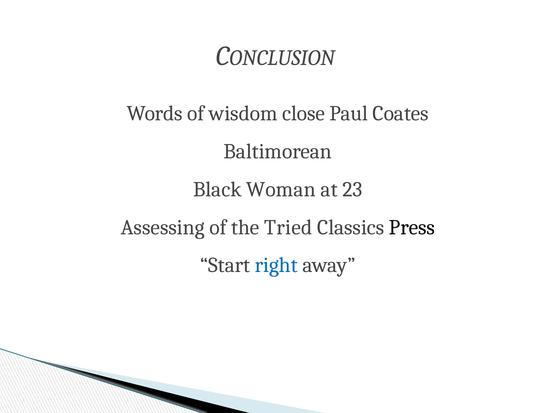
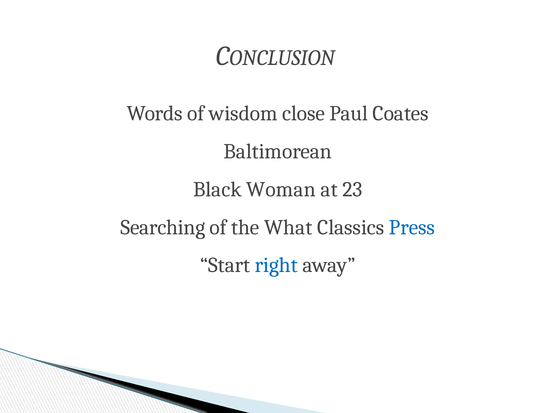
Assessing: Assessing -> Searching (163, 227)
Tried: Tried -> What (288, 227)
Press colour: black -> blue (412, 227)
